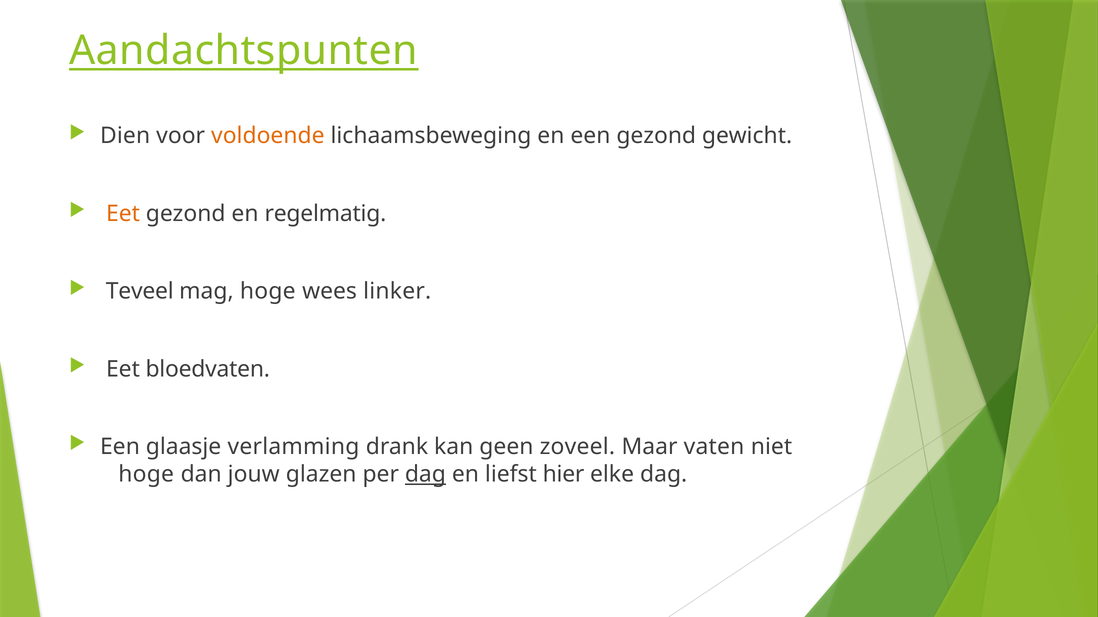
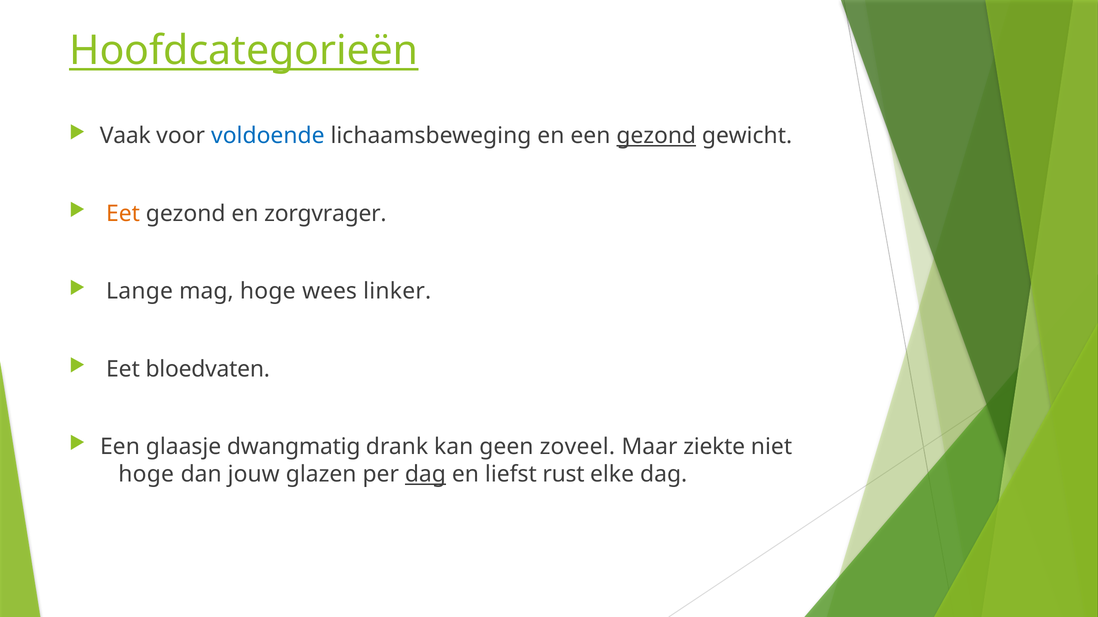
Aandachtspunten: Aandachtspunten -> Hoofdcategorieën (244, 51)
Dien: Dien -> Vaak (125, 136)
voldoende colour: orange -> blue (268, 136)
gezond underline: none -> present (656, 136)
regelmatig: regelmatig -> zorgvrager (325, 214)
Teveel: Teveel -> Lange (140, 292)
verlamming: verlamming -> dwangmatig (294, 447)
vaten: vaten -> ziekte (714, 447)
hier: hier -> rust (564, 475)
